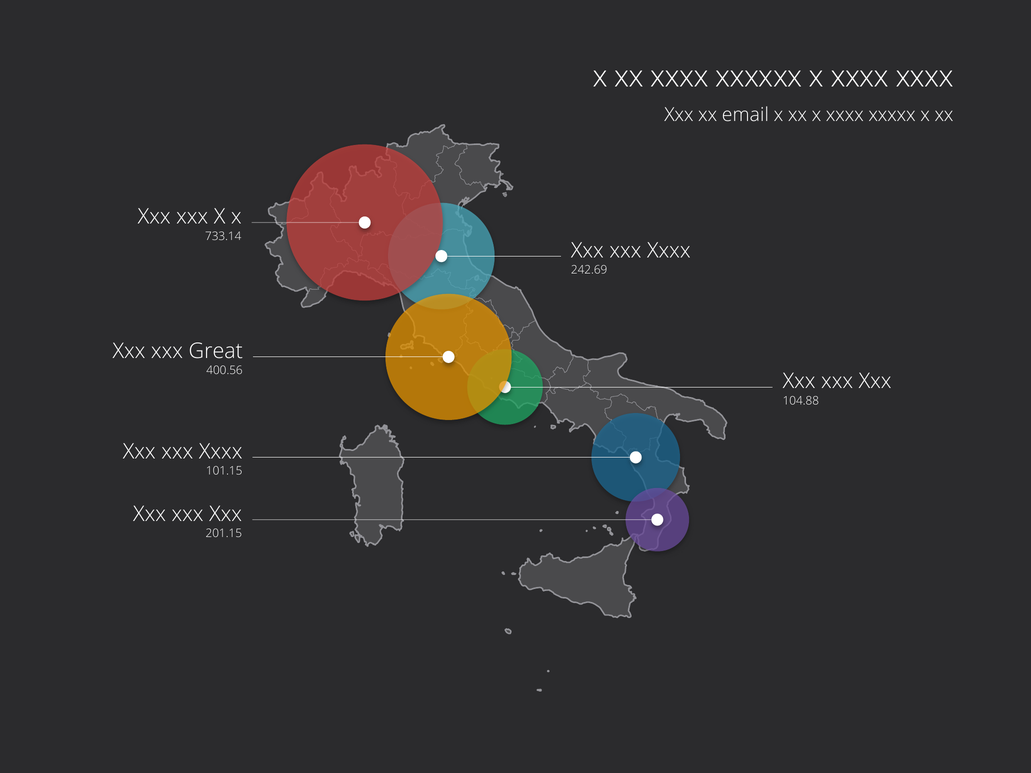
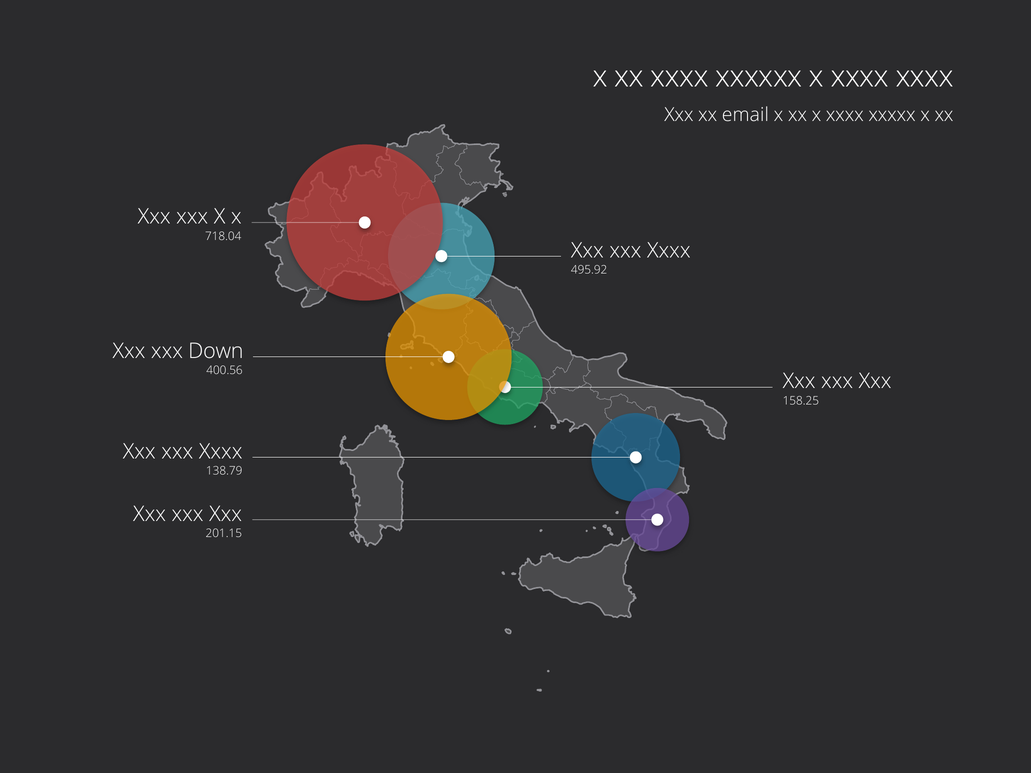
733.14: 733.14 -> 718.04 (223, 236)
242.69: 242.69 -> 495.92 (589, 270)
Great: Great -> Down (216, 351)
104.88: 104.88 -> 158.25 (801, 401)
101.15: 101.15 -> 138.79 (224, 471)
